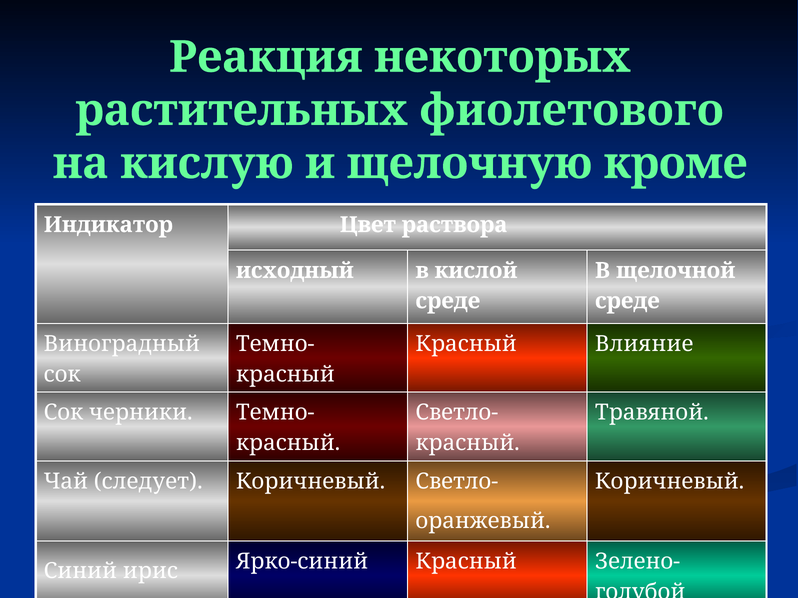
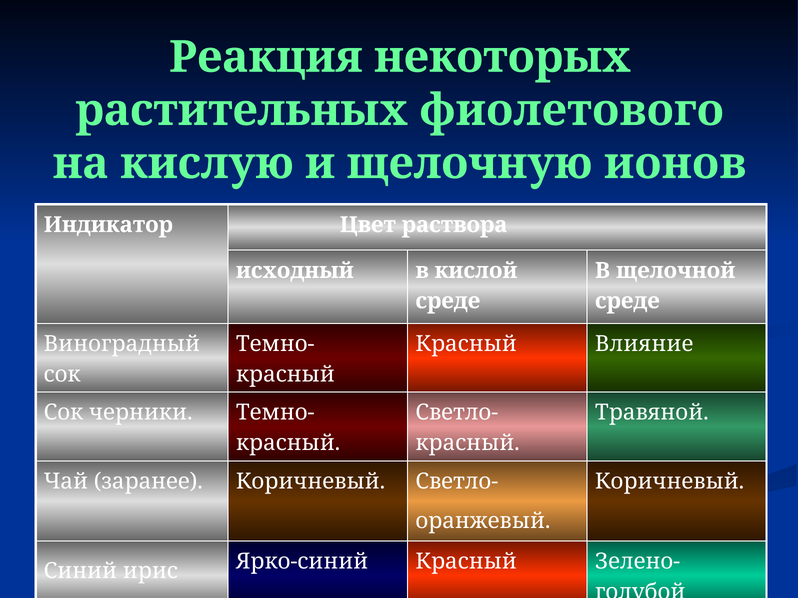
кроме: кроме -> ионов (675, 164)
следует: следует -> заранее (148, 482)
